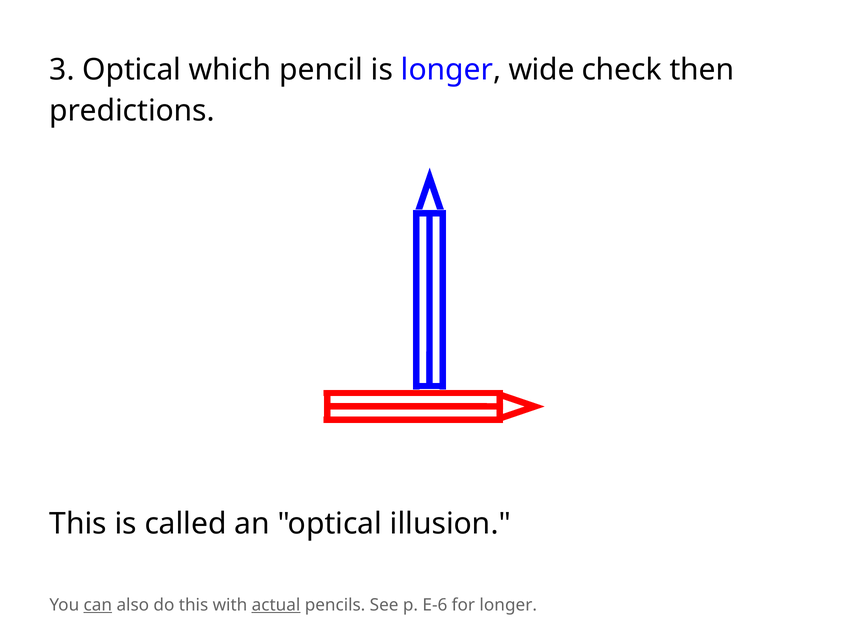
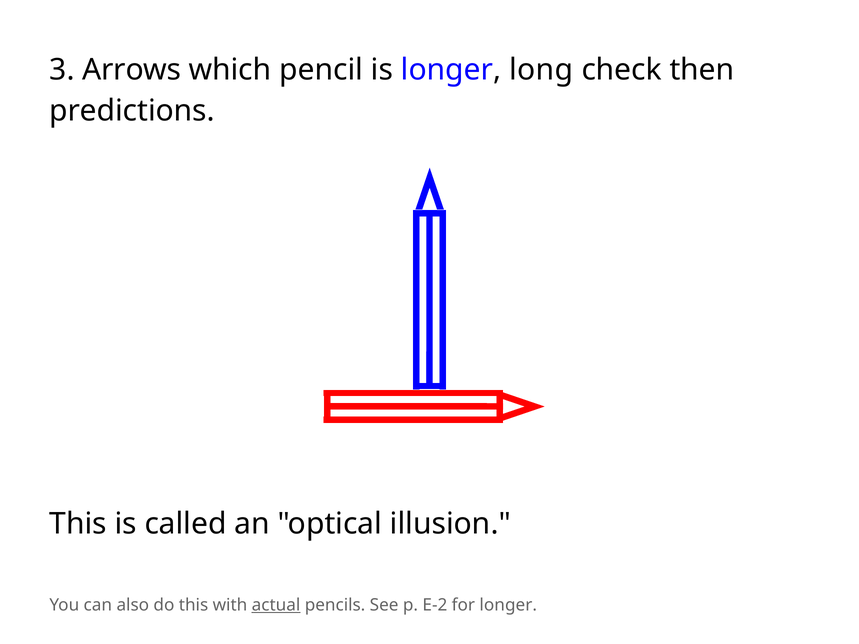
3 Optical: Optical -> Arrows (132, 70)
wide: wide -> long (541, 70)
can underline: present -> none (98, 606)
E-6: E-6 -> E-2 (435, 606)
